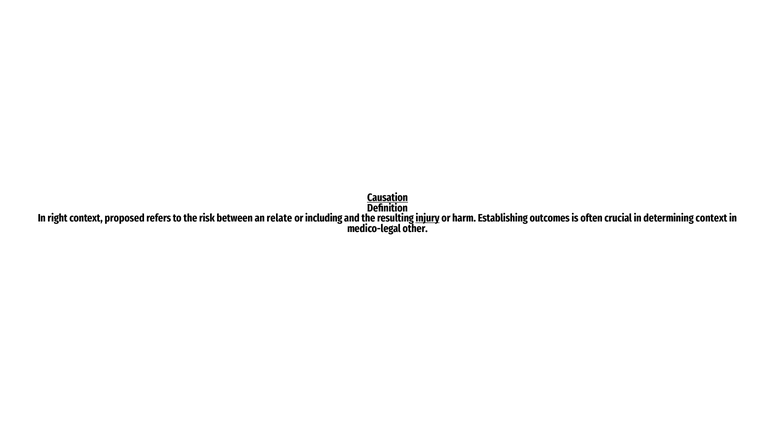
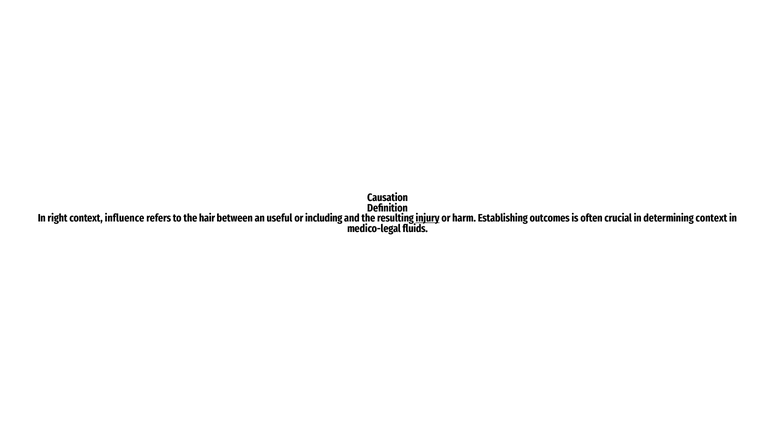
Causation underline: present -> none (388, 198)
proposed: proposed -> influence (125, 218)
risk: risk -> hair (207, 218)
relate: relate -> useful (279, 218)
other: other -> fluids (415, 229)
